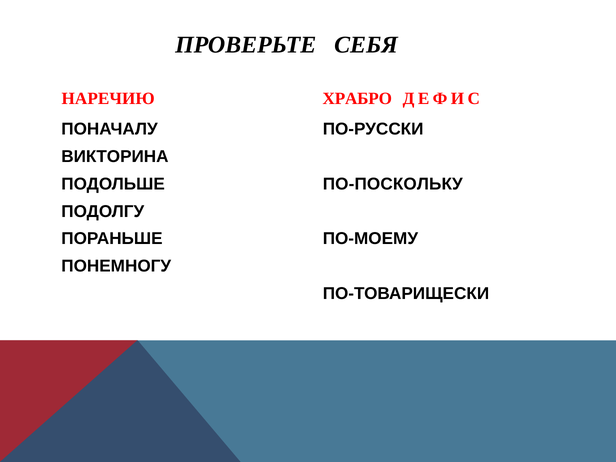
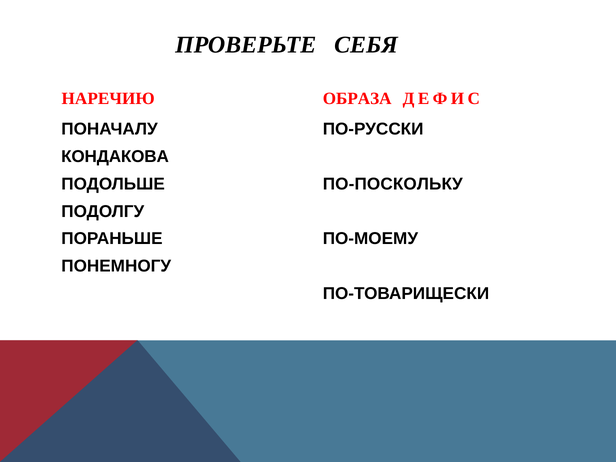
ХРАБРО: ХРАБРО -> ОБРАЗА (357, 99)
ВИКТОРИНА: ВИКТОРИНА -> КОНДАКОВА (115, 157)
